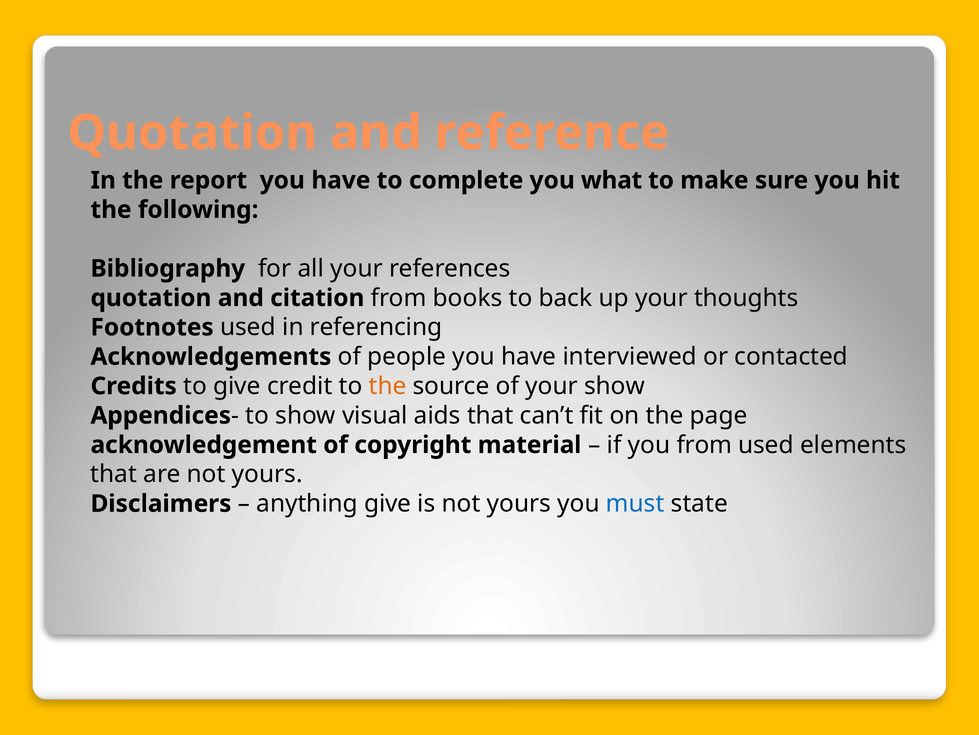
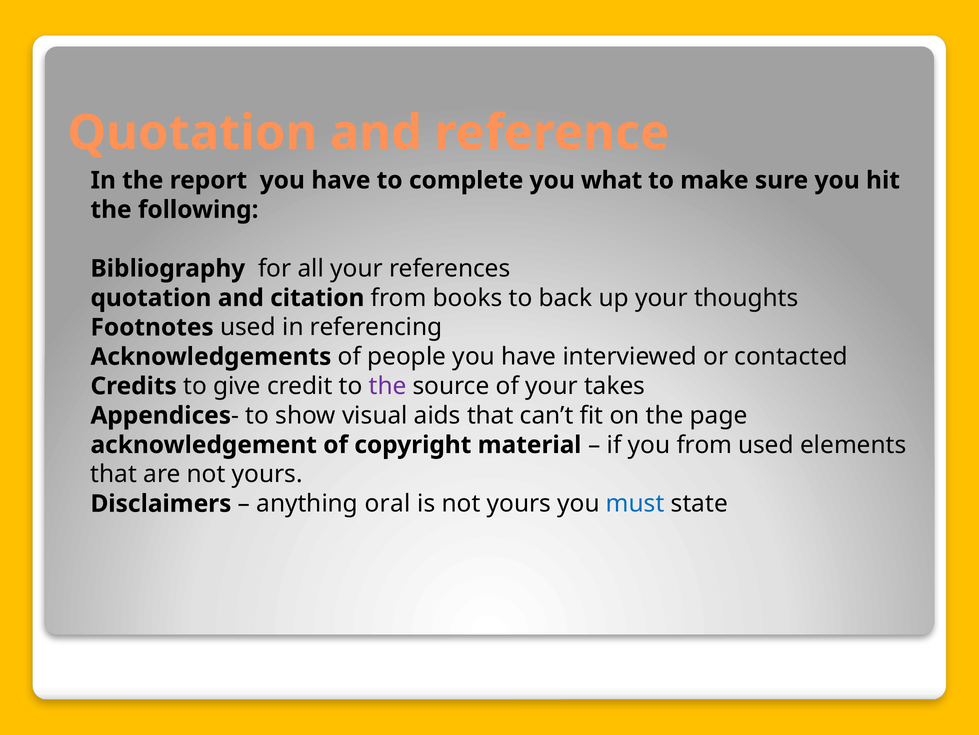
the colour: orange -> purple (388, 386)
your show: show -> takes (615, 386)
anything give: give -> oral (388, 503)
